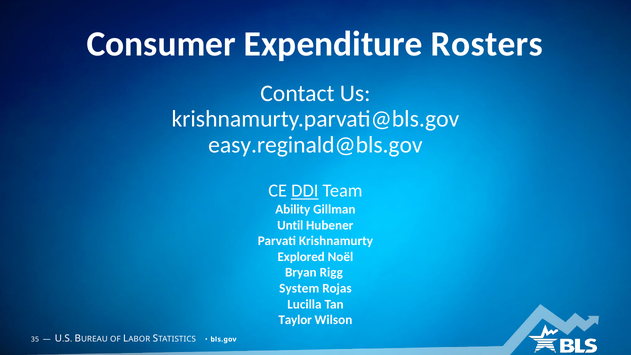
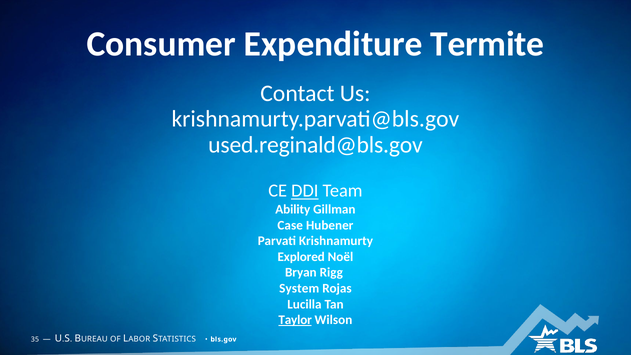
Rosters: Rosters -> Termite (487, 44)
easy.reginald@bls.gov: easy.reginald@bls.gov -> used.reginald@bls.gov (315, 145)
Until: Until -> Case (290, 225)
Taylor underline: none -> present (295, 320)
